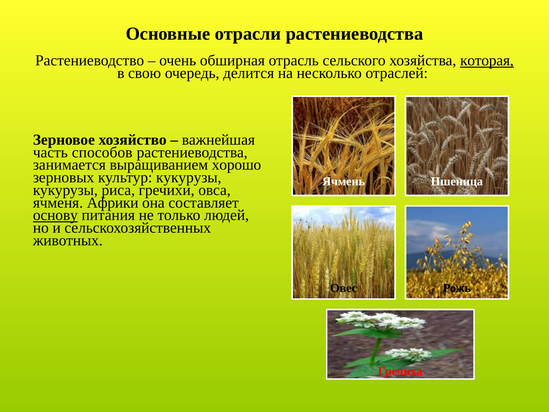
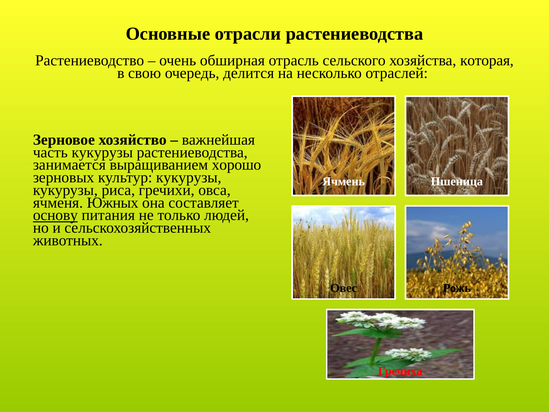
которая underline: present -> none (487, 60)
часть способов: способов -> кукурузы (102, 152)
Африки: Африки -> Южных (113, 203)
